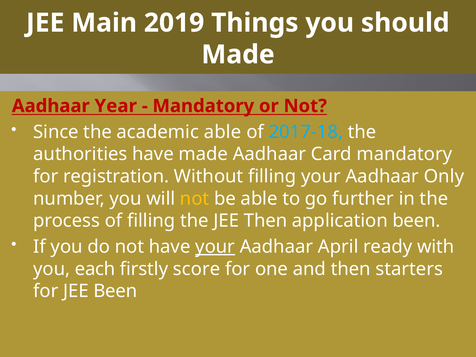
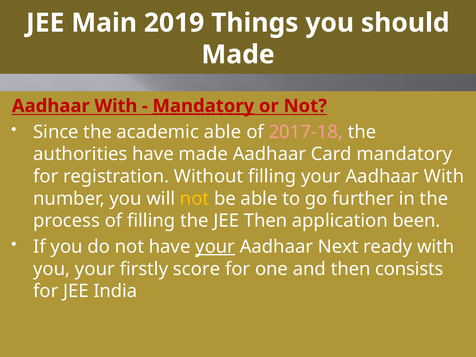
Year: Year -> With (116, 106)
Mandatory underline: none -> present (203, 106)
2017-18 colour: light blue -> pink (306, 132)
your Aadhaar Only: Only -> With (444, 176)
April: April -> Next (338, 247)
you each: each -> your (95, 269)
starters: starters -> consists (409, 269)
JEE Been: Been -> India (115, 291)
